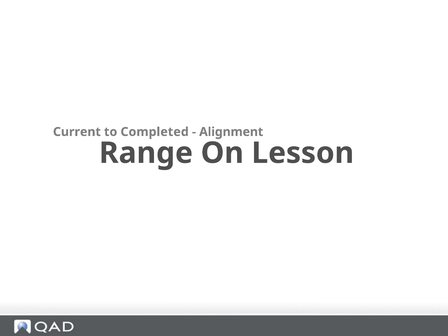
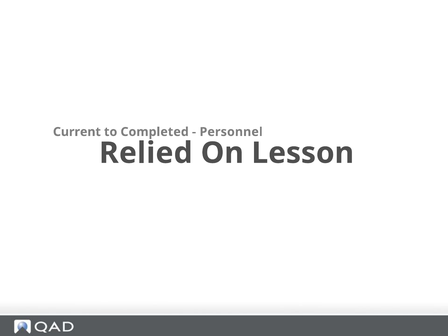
Alignment: Alignment -> Personnel (231, 132)
Range: Range -> Relied (146, 153)
